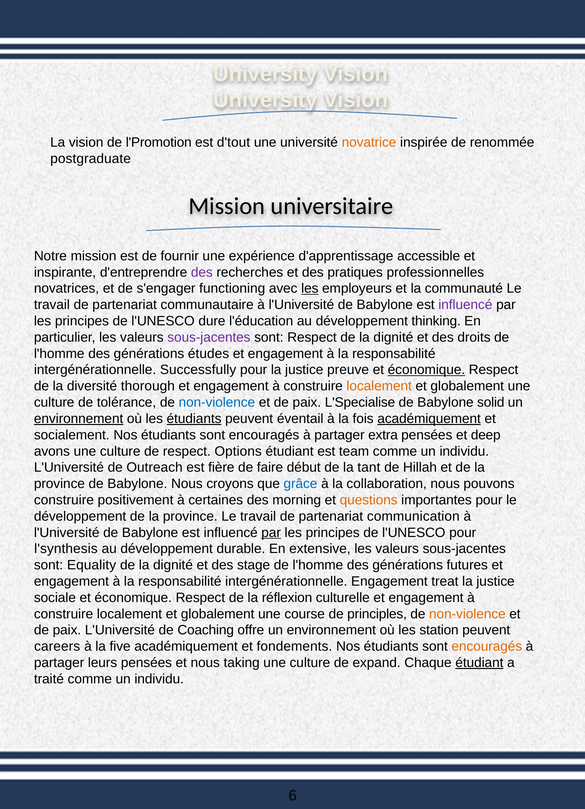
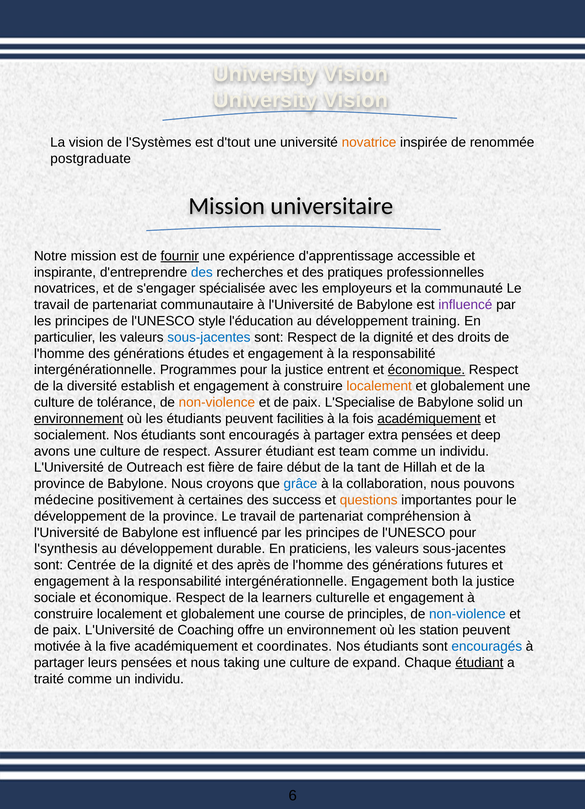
l'Promotion: l'Promotion -> l'Systèmes (159, 142)
fournir underline: none -> present (180, 256)
des colour: purple -> blue (202, 272)
functioning: functioning -> spécialisée (232, 289)
les underline: present -> none (310, 289)
dure: dure -> style (212, 321)
thinking: thinking -> training (436, 321)
sous-jacentes colour: purple -> blue (209, 337)
Successfully: Successfully -> Programmes (198, 370)
preuve: preuve -> entrent (348, 370)
thorough: thorough -> establish (148, 386)
non-violence colour: blue -> orange (217, 403)
étudiants underline: present -> none (194, 419)
éventail: éventail -> facilities (300, 419)
Options: Options -> Assurer (238, 451)
construire: construire -> médecine (64, 500)
morning: morning -> success (297, 500)
communication: communication -> compréhension (413, 516)
par underline: present -> none (271, 533)
extensive: extensive -> praticiens (320, 549)
Equality: Equality -> Centrée (92, 565)
stage: stage -> après (254, 565)
treat: treat -> both (445, 582)
réflexion: réflexion -> learners (287, 598)
non-violence colour: orange -> blue (467, 614)
careers: careers -> motivée (57, 647)
fondements: fondements -> coordinates (294, 647)
encouragés colour: orange -> blue (487, 647)
